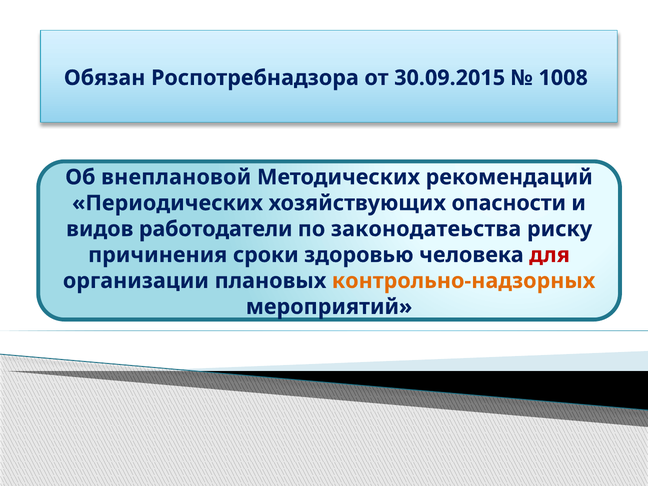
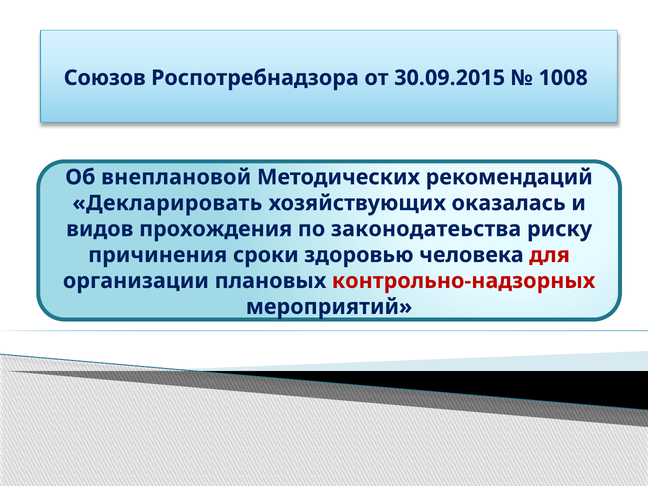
Обязан: Обязан -> Союзов (105, 78)
Периодических: Периодических -> Декларировать (167, 203)
опасности: опасности -> оказалась (509, 203)
работодатели: работодатели -> прохождения (216, 229)
контрольно-надзорных colour: orange -> red (464, 281)
